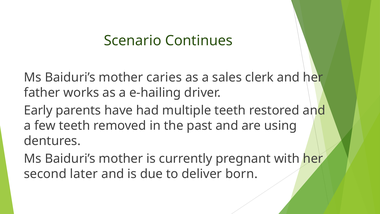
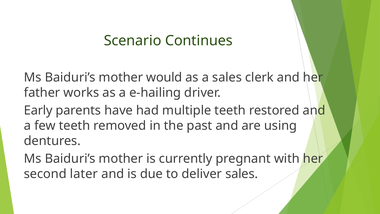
caries: caries -> would (164, 77)
deliver born: born -> sales (242, 174)
